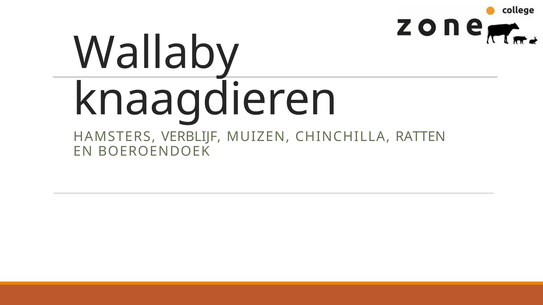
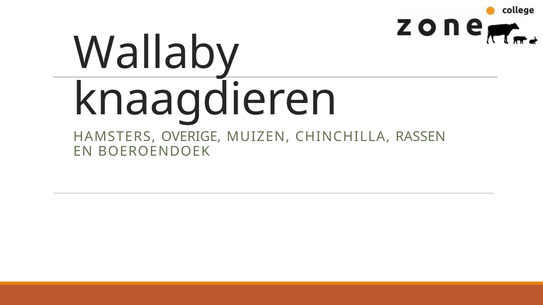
VERBLIJF: VERBLIJF -> OVERIGE (191, 137)
RATTEN: RATTEN -> RASSEN (420, 137)
